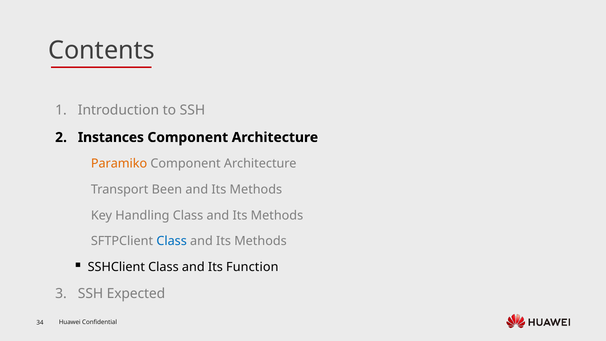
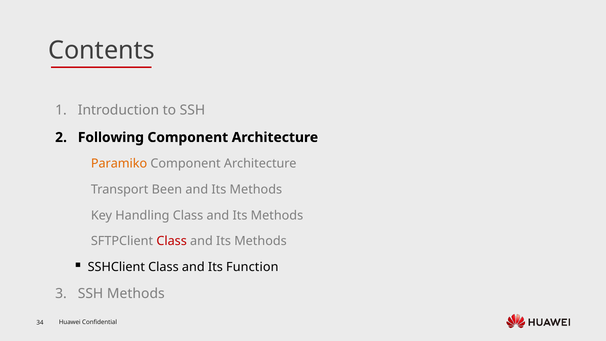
Instances: Instances -> Following (111, 137)
Class colour: blue -> red (172, 241)
SSH Expected: Expected -> Methods (136, 294)
